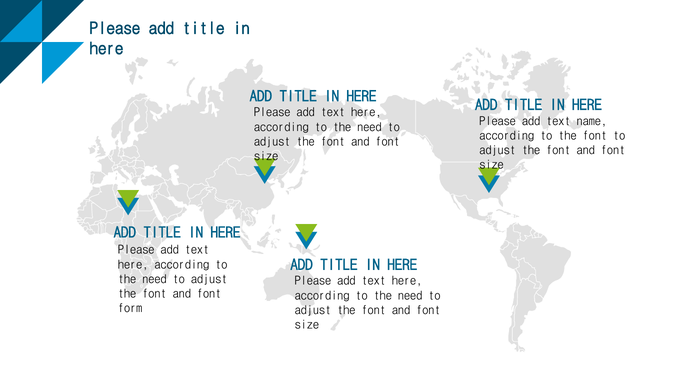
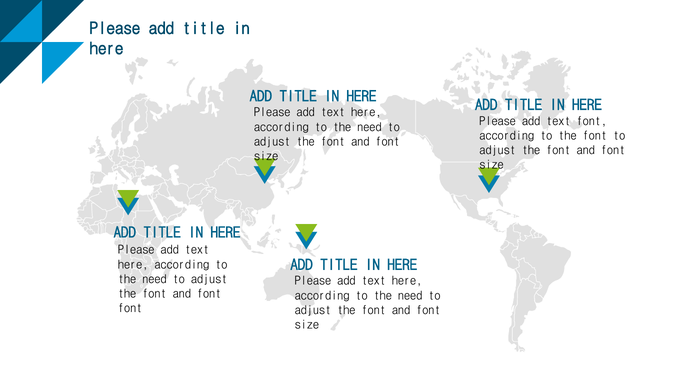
text name: name -> font (592, 121)
form: form -> font (130, 309)
